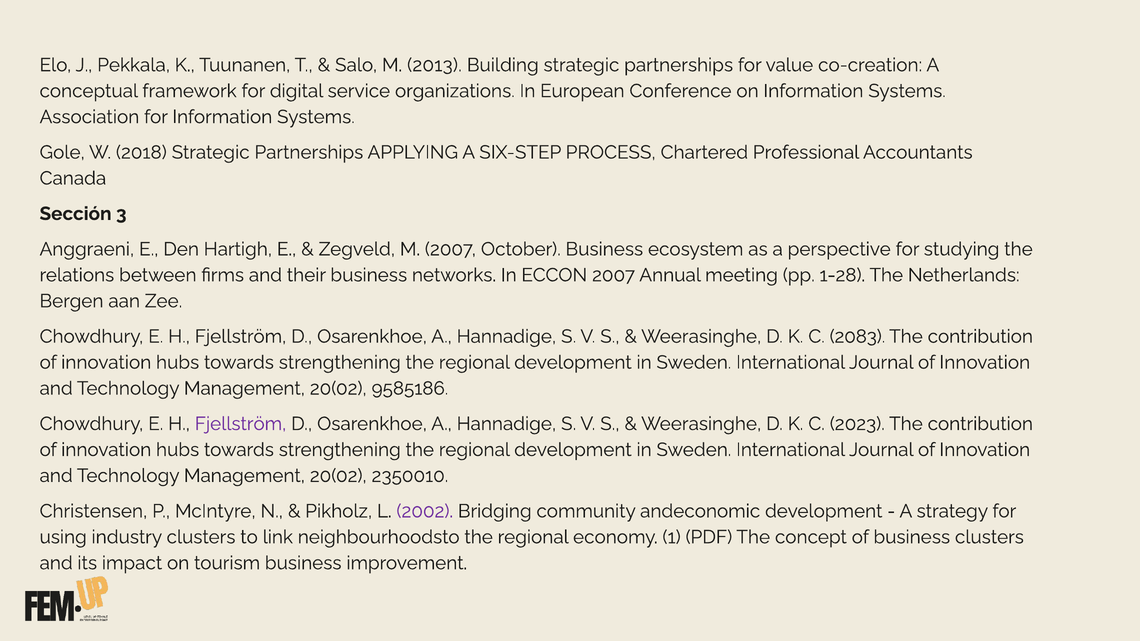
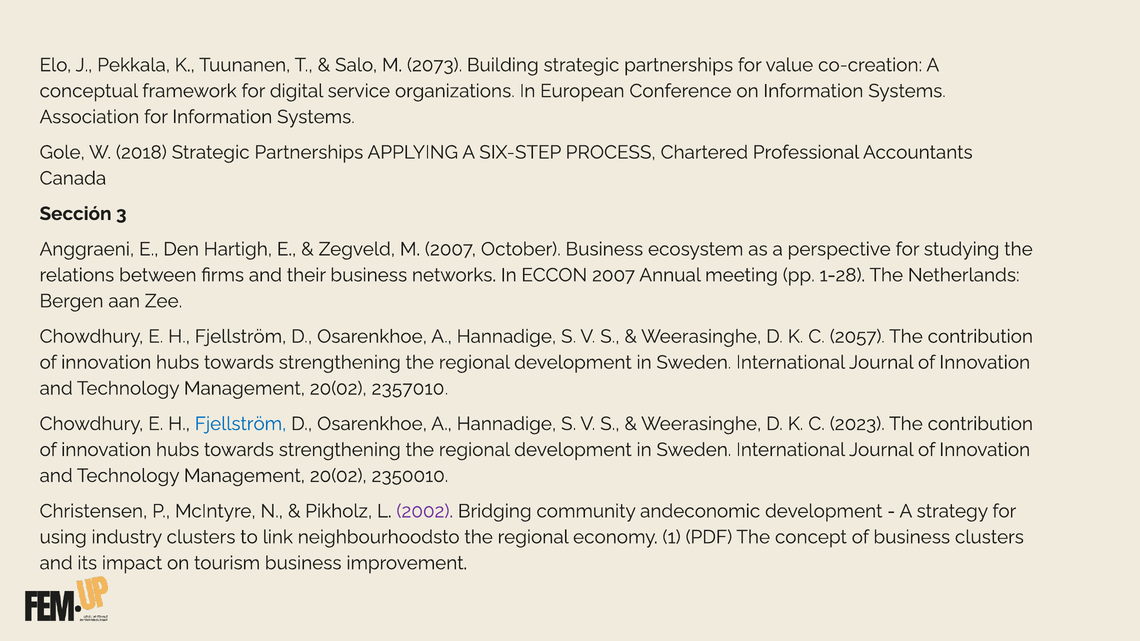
2013: 2013 -> 2073 (435, 65)
2083: 2083 -> 2057 (857, 337)
9585186: 9585186 -> 2357010 (410, 389)
Fjellström colour: purple -> blue (241, 424)
